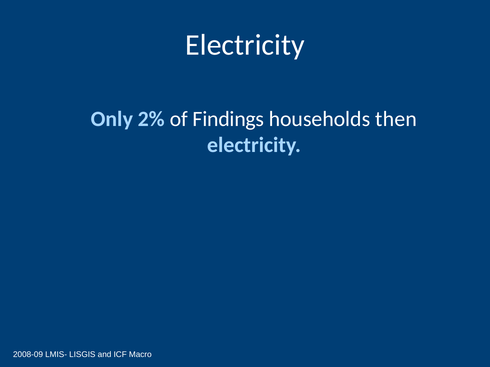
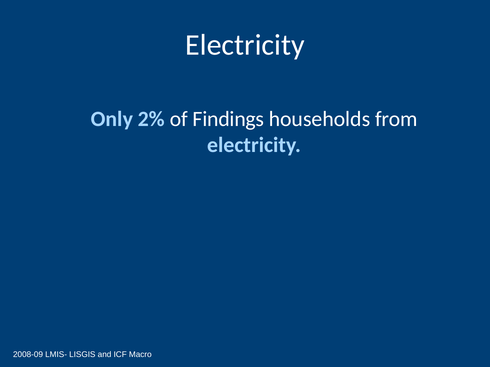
then: then -> from (396, 119)
